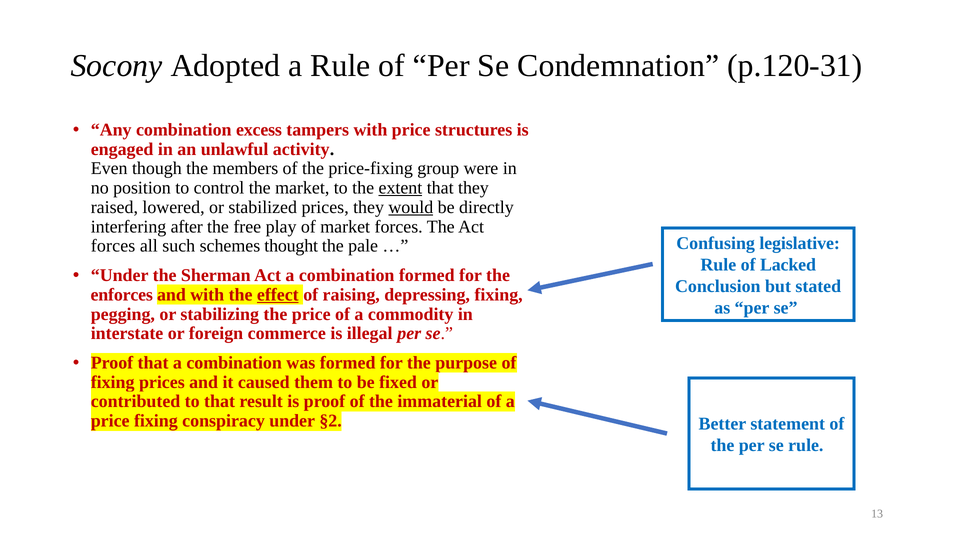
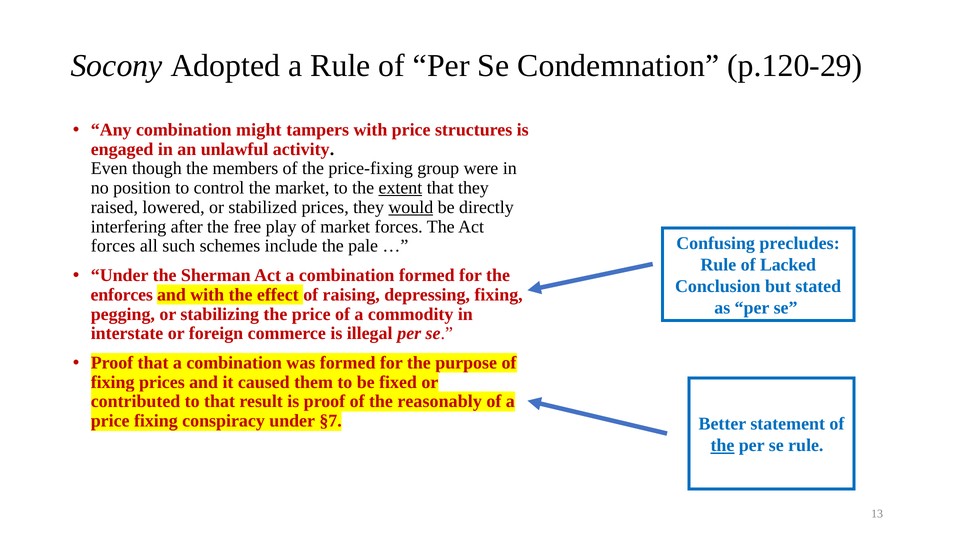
p.120-31: p.120-31 -> p.120-29 (795, 66)
excess: excess -> might (259, 130)
legislative: legislative -> precludes (800, 243)
thought: thought -> include (291, 246)
effect underline: present -> none (278, 295)
immaterial: immaterial -> reasonably (440, 401)
§2: §2 -> §7 (331, 421)
the underline: none -> present (722, 445)
